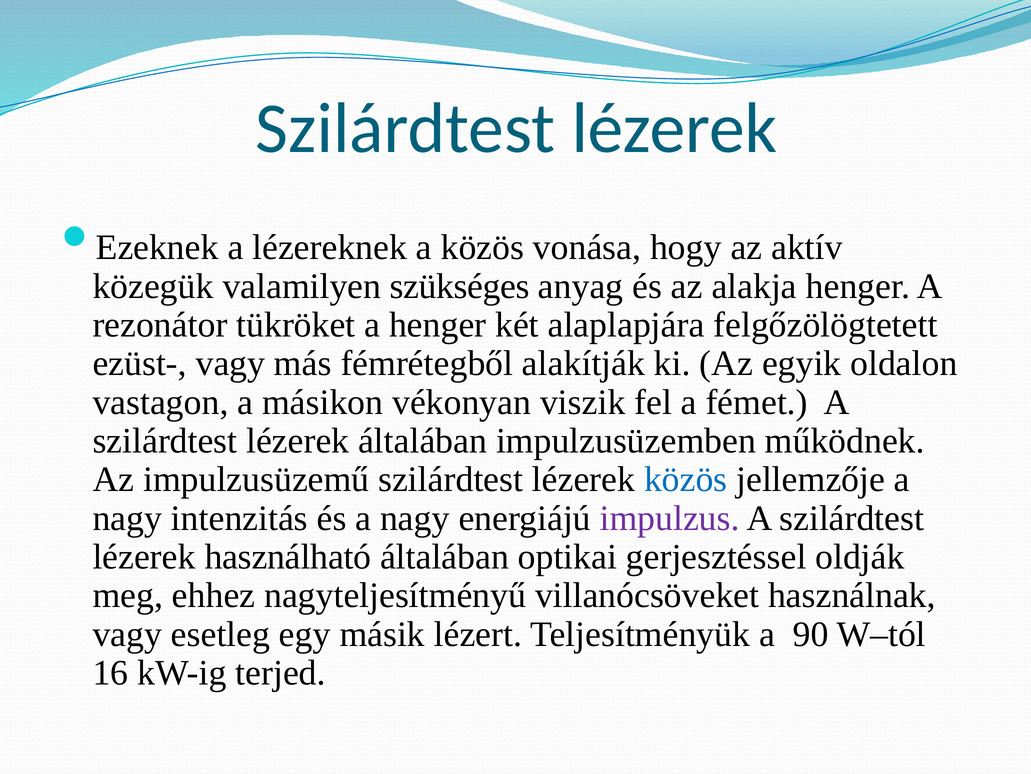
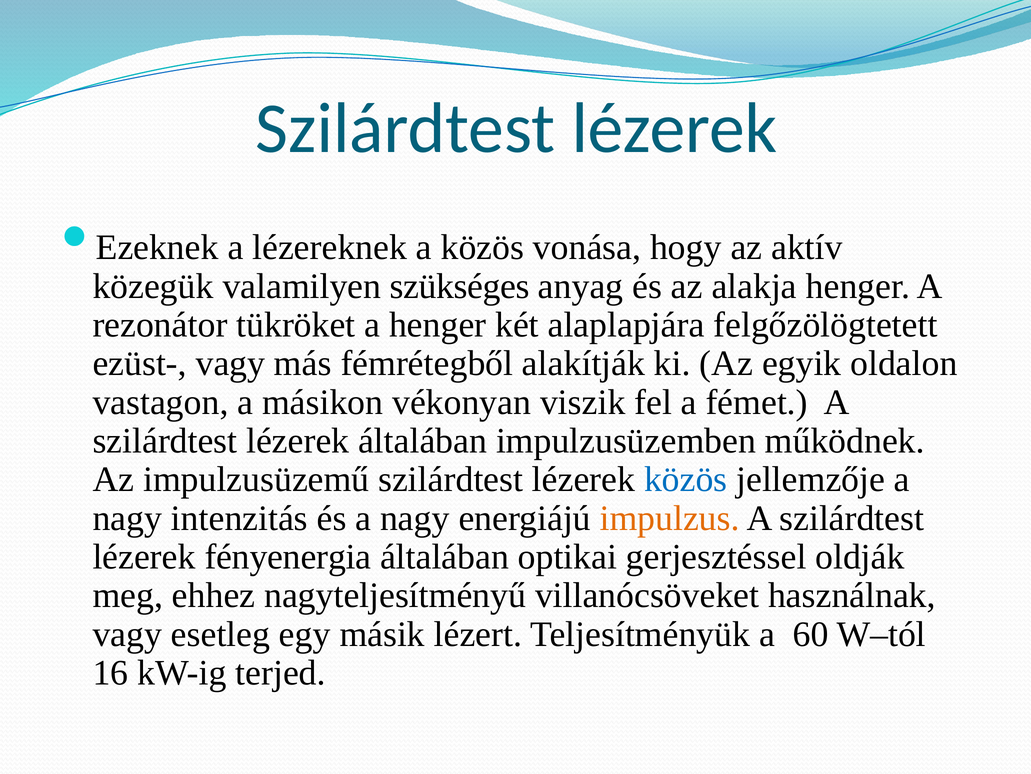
impulzus colour: purple -> orange (670, 518)
használható: használható -> fényenergia (288, 556)
90: 90 -> 60 (811, 634)
